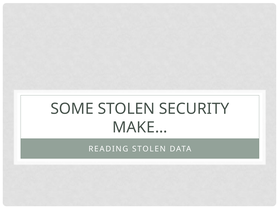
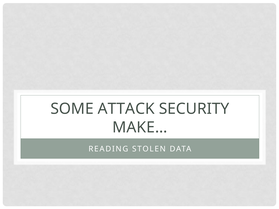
SOME STOLEN: STOLEN -> ATTACK (126, 109)
